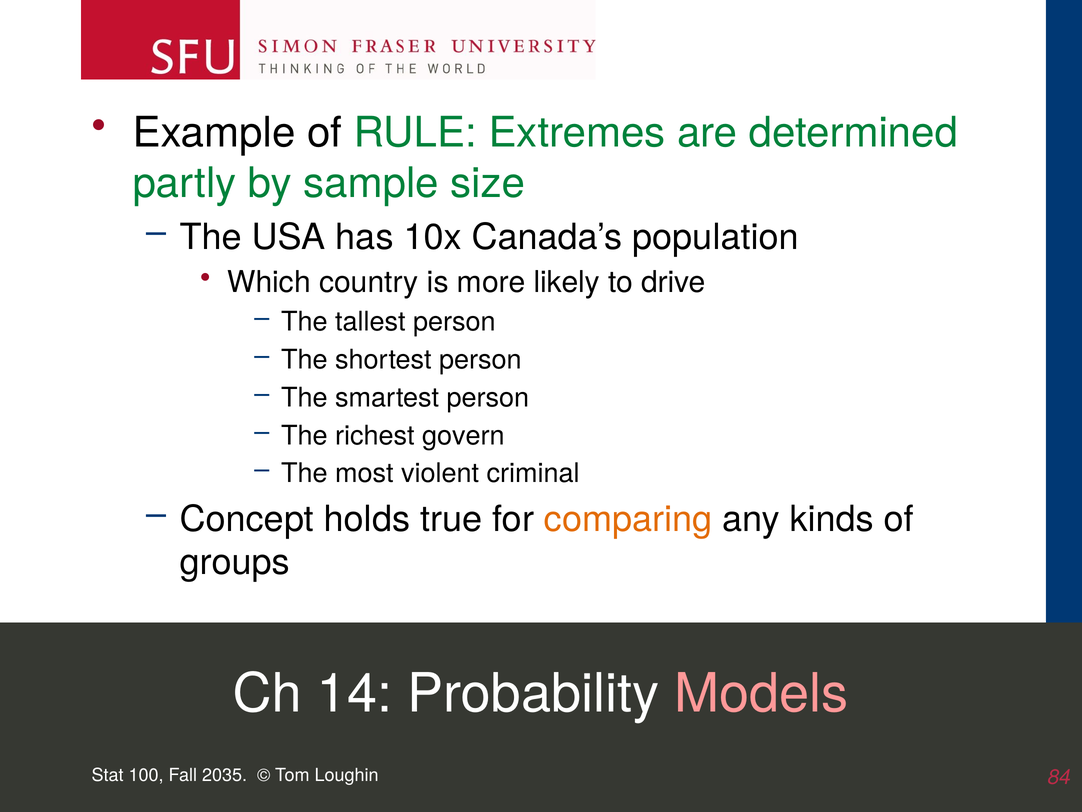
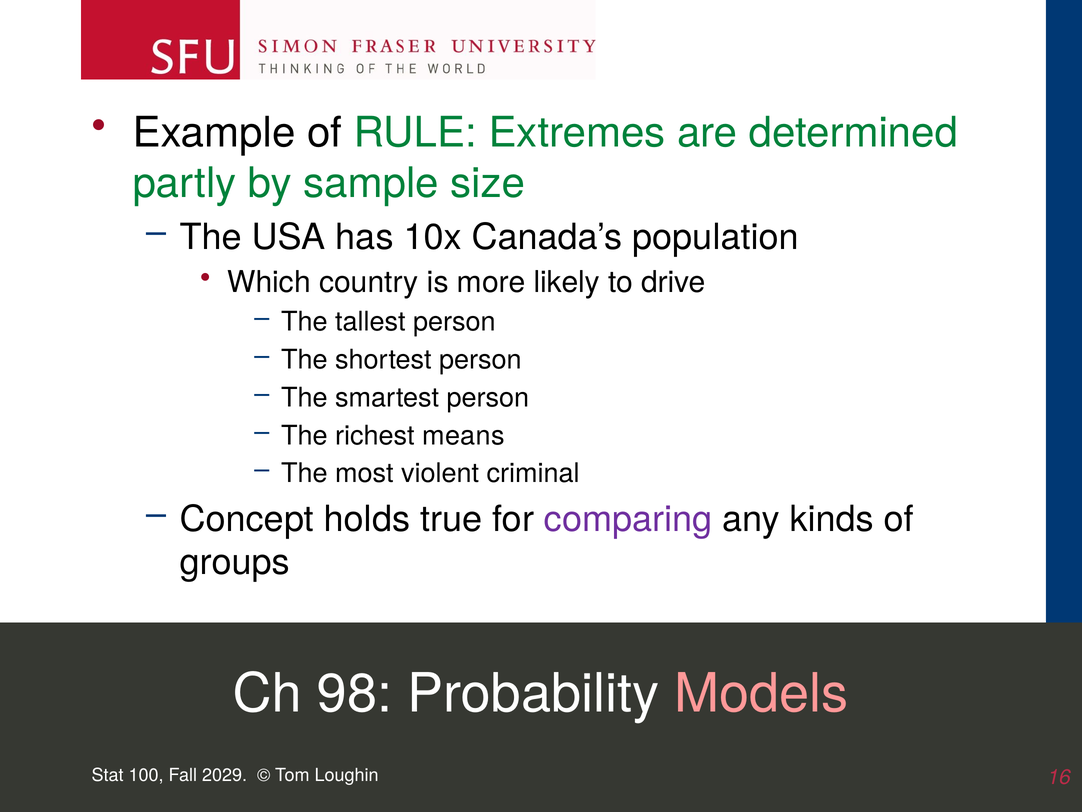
govern: govern -> means (463, 435)
comparing colour: orange -> purple (628, 519)
14: 14 -> 98 (355, 694)
2035: 2035 -> 2029 (225, 775)
84: 84 -> 16 (1059, 777)
